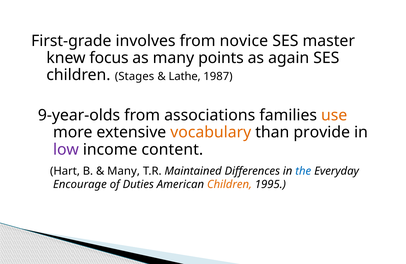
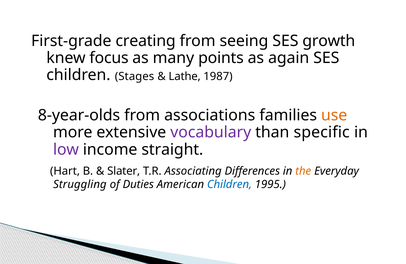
involves: involves -> creating (146, 41)
novice: novice -> seeing (244, 41)
master: master -> growth (329, 41)
9-year-olds: 9-year-olds -> 8-year-olds (79, 115)
vocabulary colour: orange -> purple (211, 132)
provide: provide -> specific (322, 132)
content: content -> straight (172, 149)
Many: Many -> Slater (124, 171)
Maintained: Maintained -> Associating (193, 171)
the colour: blue -> orange (303, 171)
Encourage: Encourage -> Struggling (80, 184)
Children colour: orange -> blue (229, 184)
